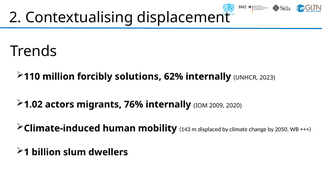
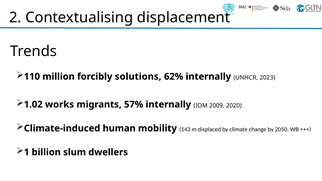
actors: actors -> works (60, 105)
76%: 76% -> 57% (134, 105)
